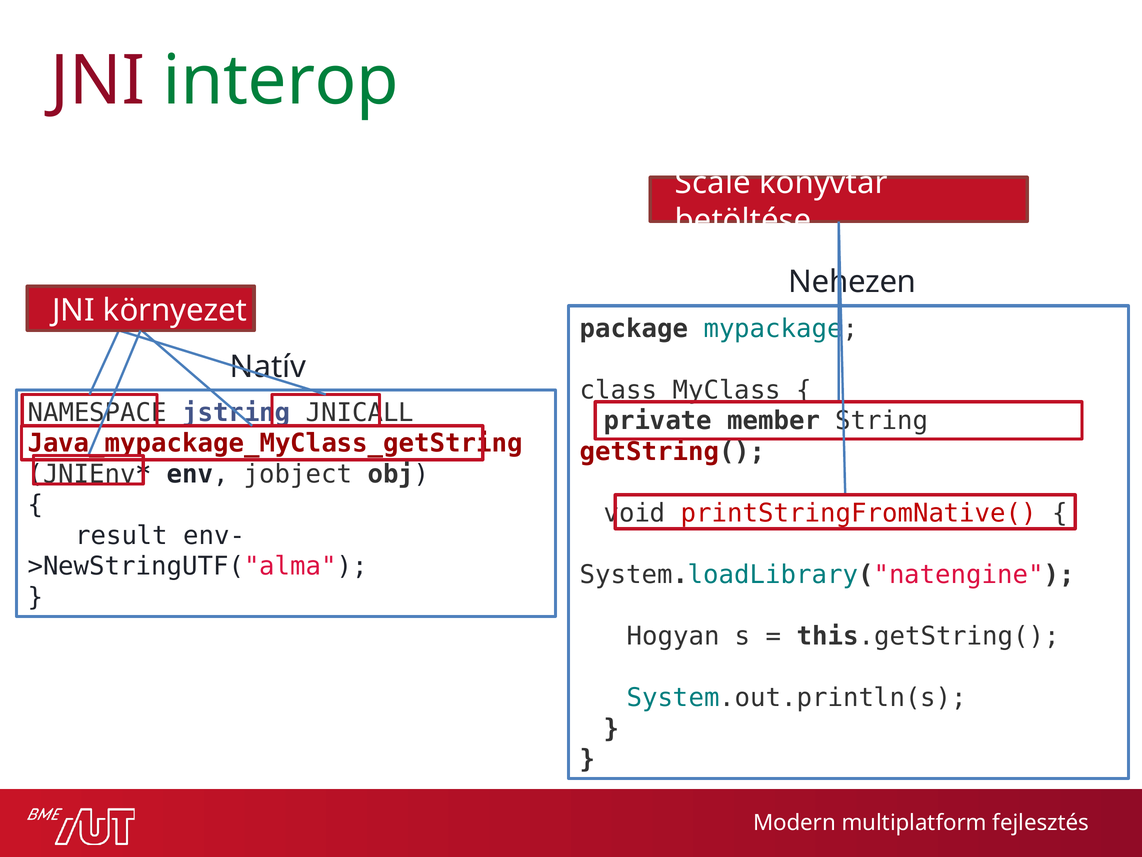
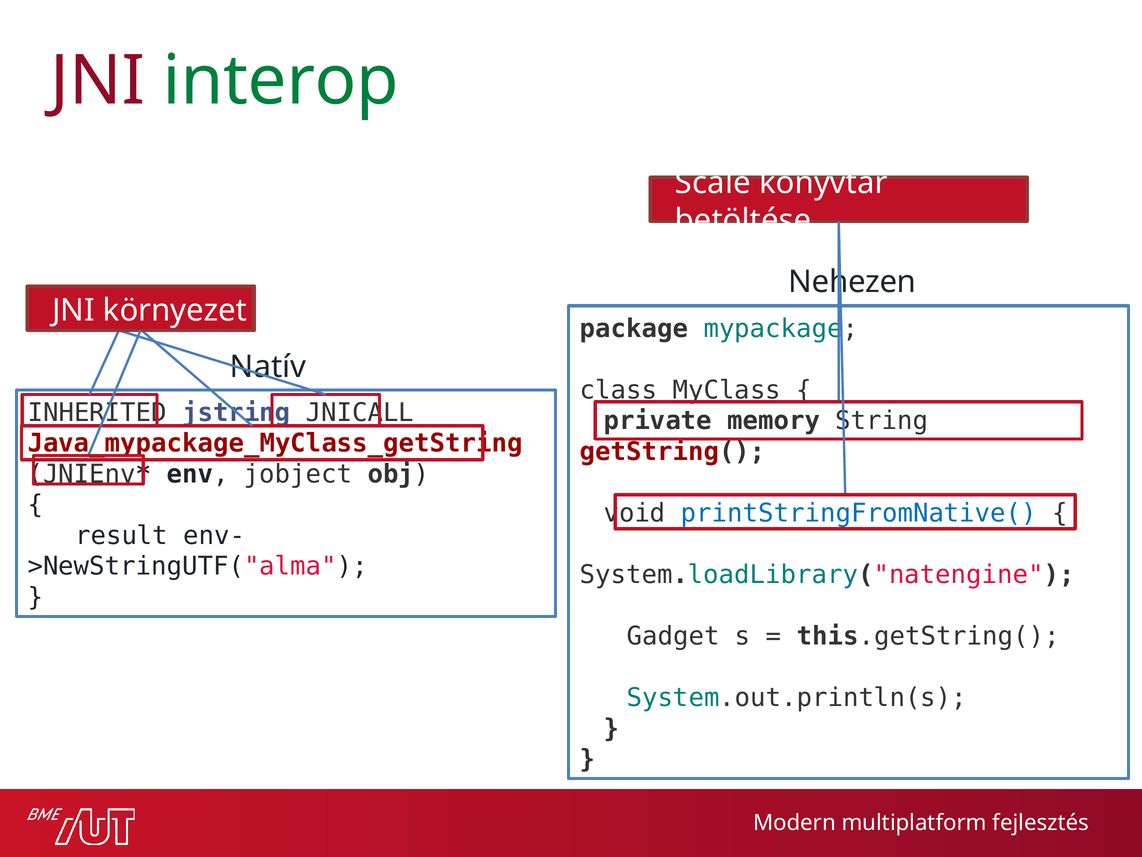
NAMESPACE: NAMESPACE -> INHERITED (97, 412)
member: member -> memory (774, 421)
printStringFromNative( colour: red -> blue (859, 513)
Hogyan: Hogyan -> Gadget (673, 636)
